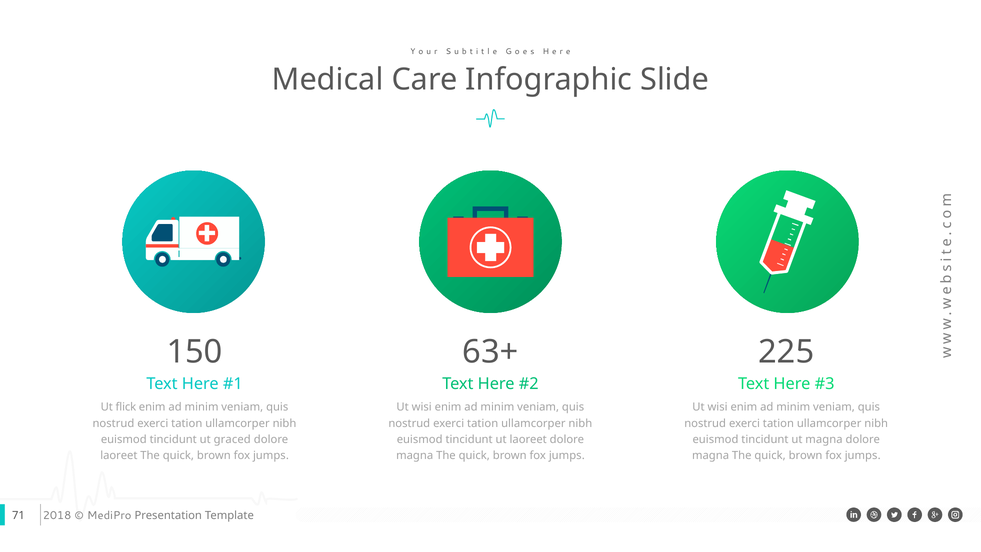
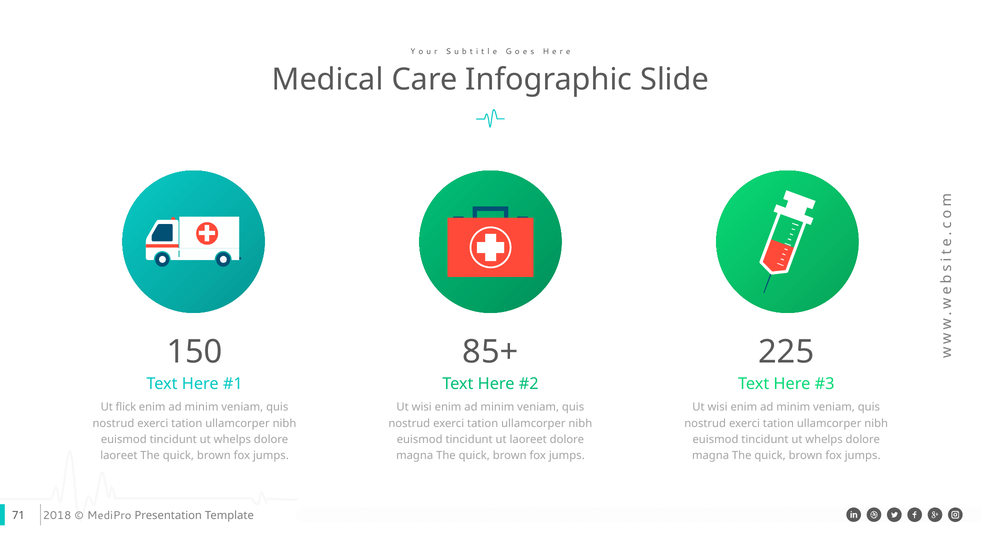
63+: 63+ -> 85+ (490, 352)
graced: graced -> whelps (232, 439)
magna: magna -> whelps (824, 439)
